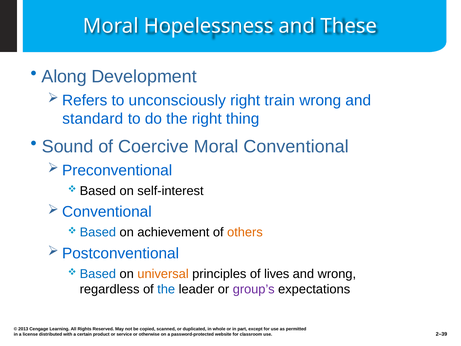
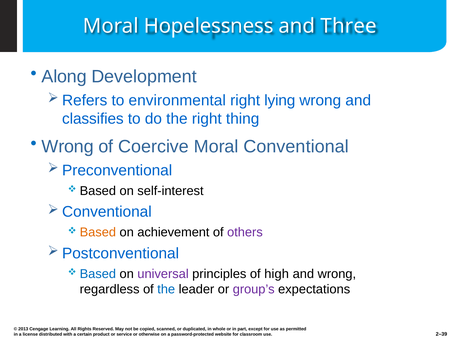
These: These -> Three (349, 26)
unconsciously: unconsciously -> environmental (177, 100)
train: train -> lying (280, 100)
standard: standard -> classifies (93, 119)
Sound: Sound -> Wrong (68, 146)
Based colour: blue -> orange (98, 232)
others colour: orange -> purple (245, 232)
universal colour: orange -> purple (163, 274)
lives: lives -> high (277, 274)
